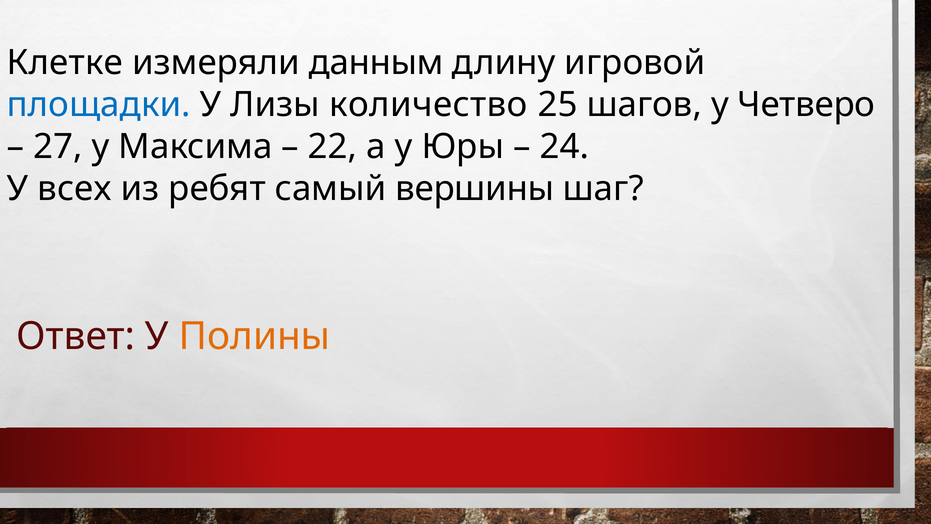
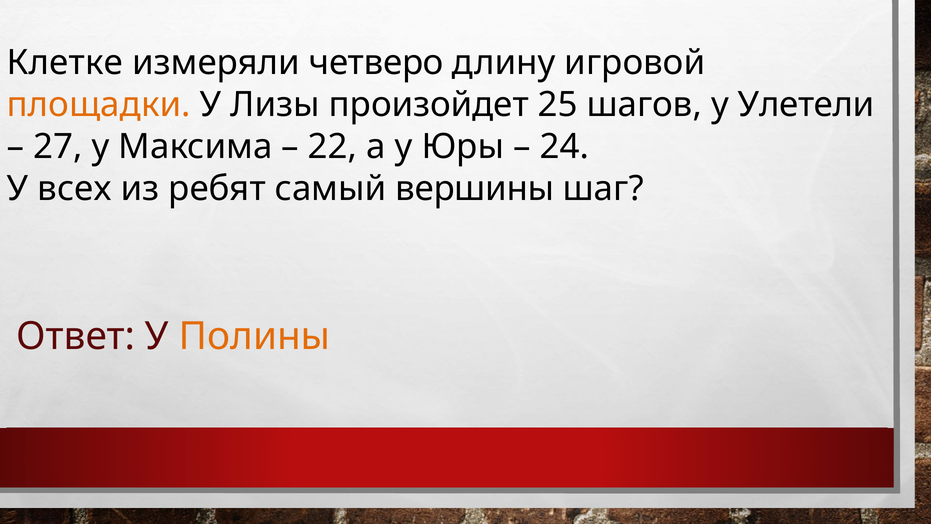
данным: данным -> четверо (376, 63)
площадки colour: blue -> orange (99, 105)
количество: количество -> произойдет (429, 105)
Четверо: Четверо -> Улетели (806, 105)
